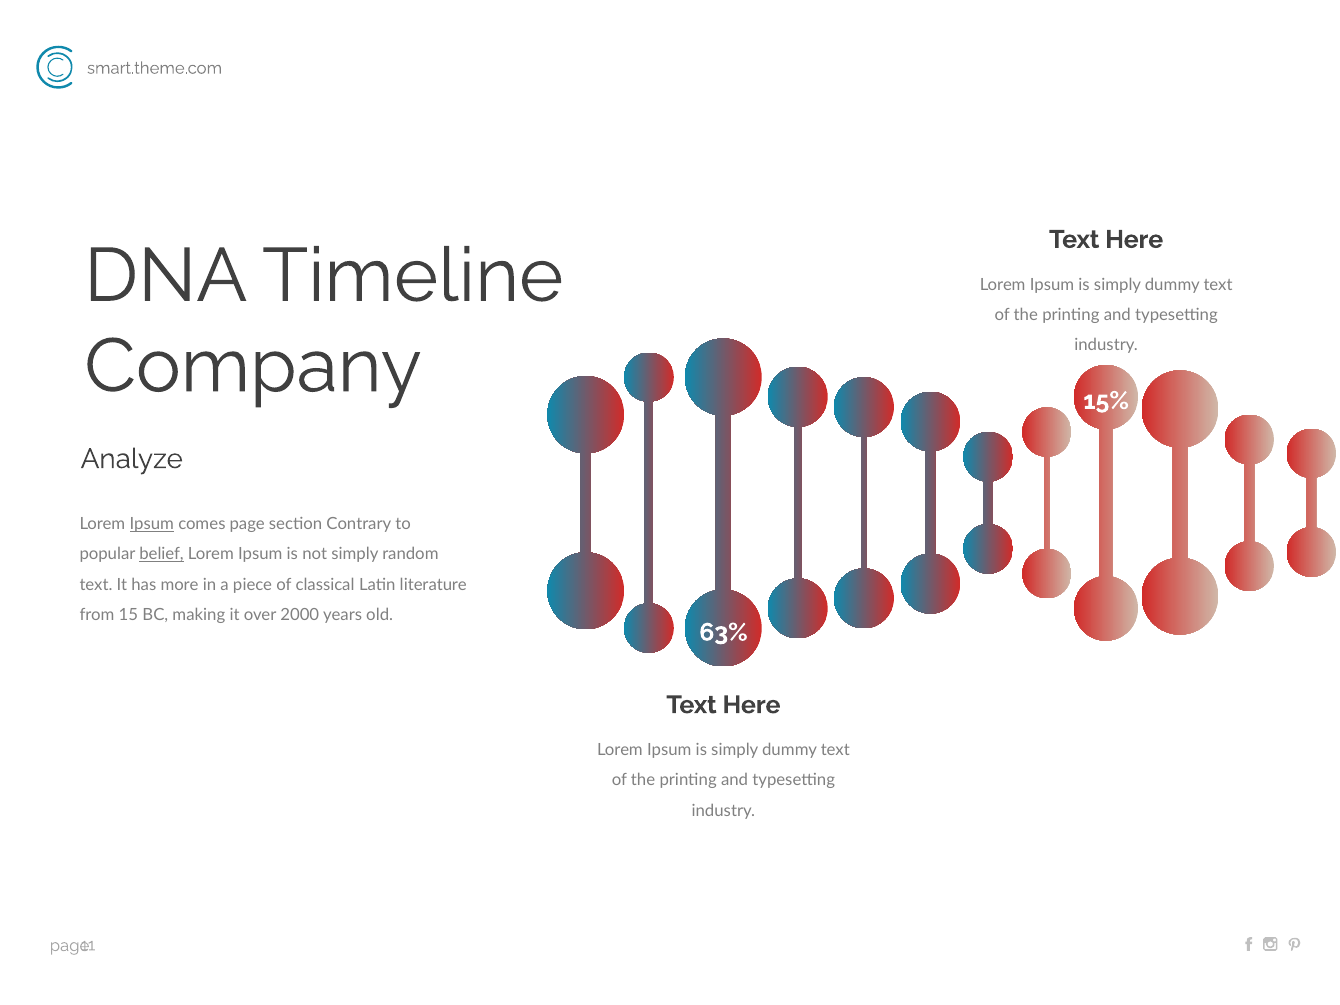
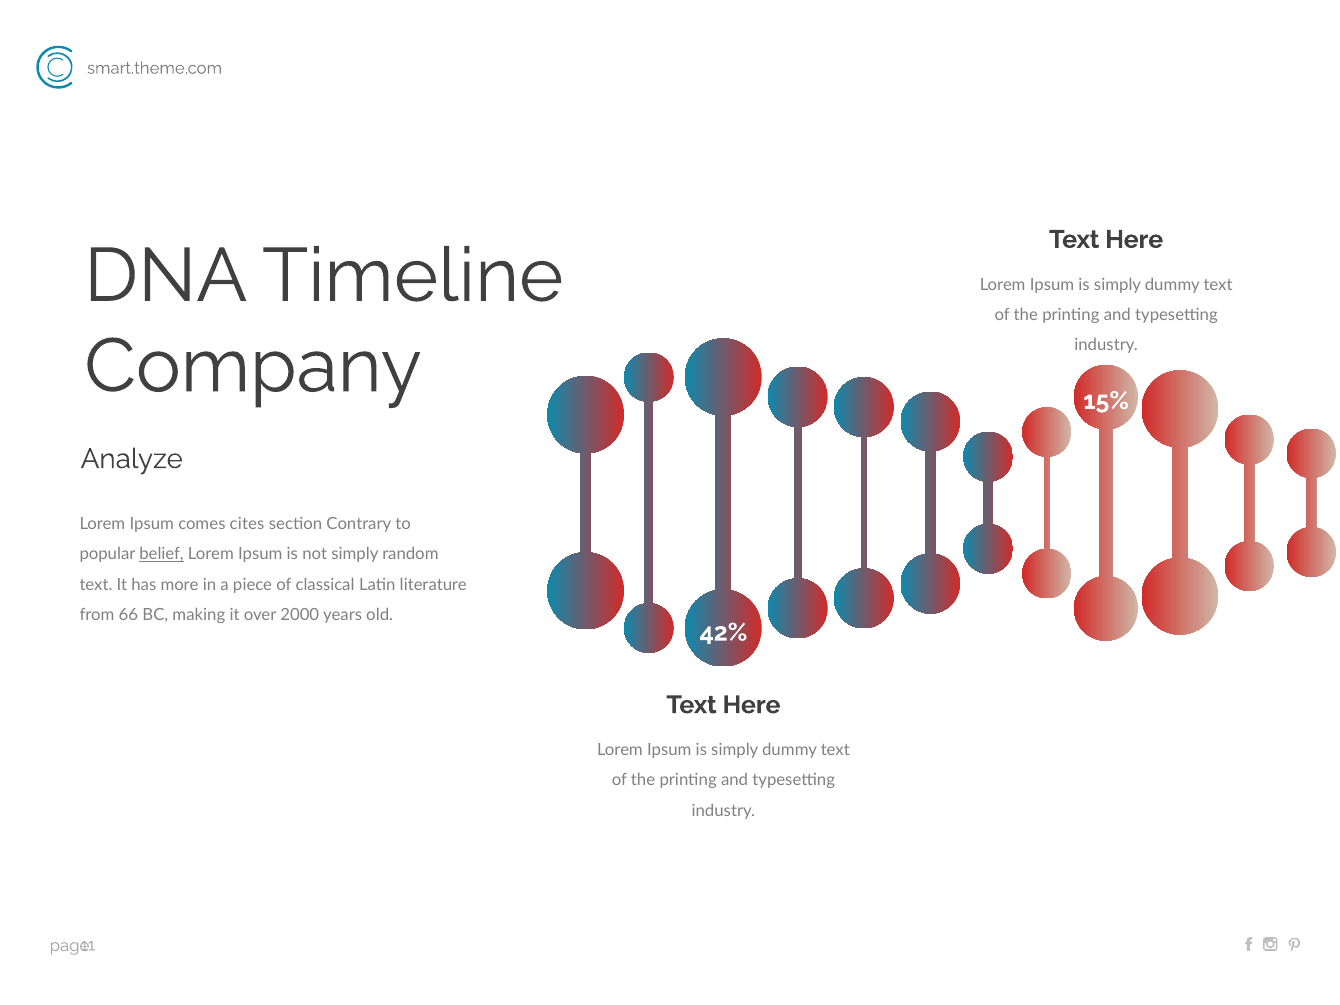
Ipsum underline: present -> none (152, 524)
page: page -> cites (247, 524)
15: 15 -> 66 (128, 615)
63%: 63% -> 42% (723, 632)
